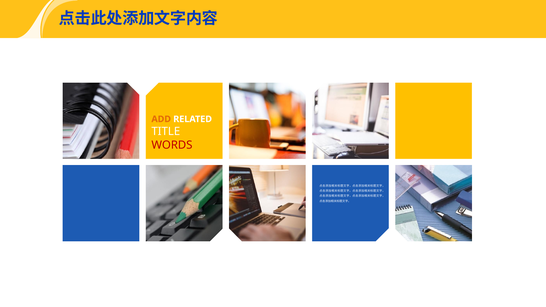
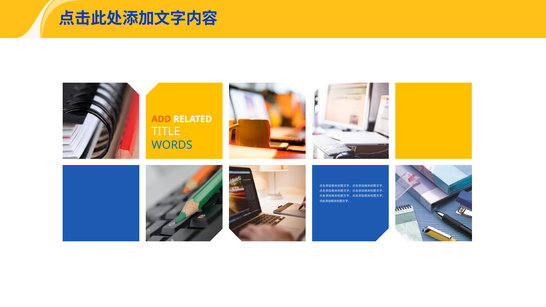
WORDS colour: red -> blue (172, 145)
